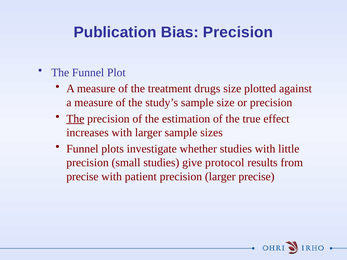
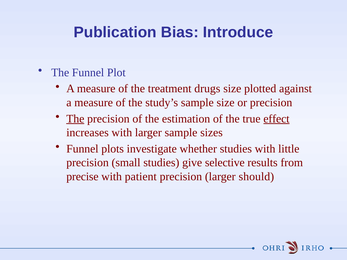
Bias Precision: Precision -> Introduce (238, 32)
effect underline: none -> present (276, 119)
protocol: protocol -> selective (225, 163)
larger precise: precise -> should (256, 177)
